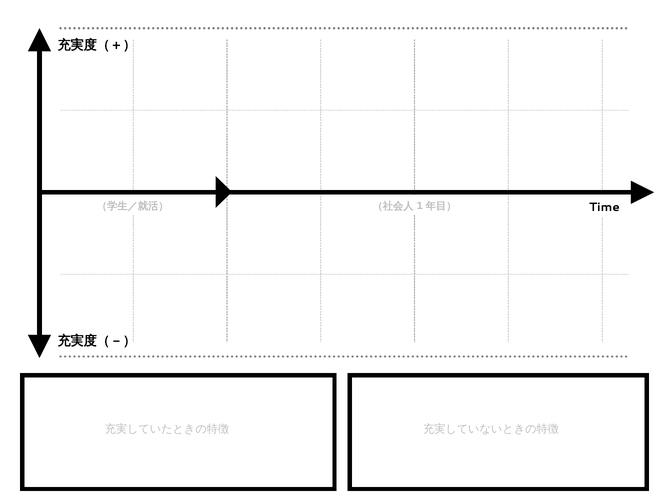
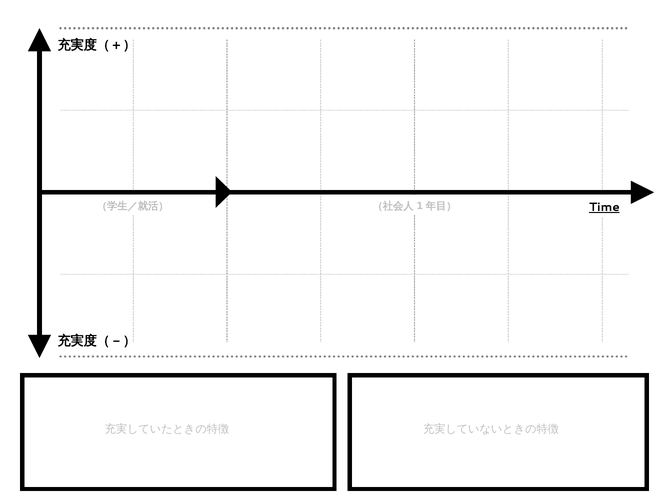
Time underline: none -> present (604, 207)
